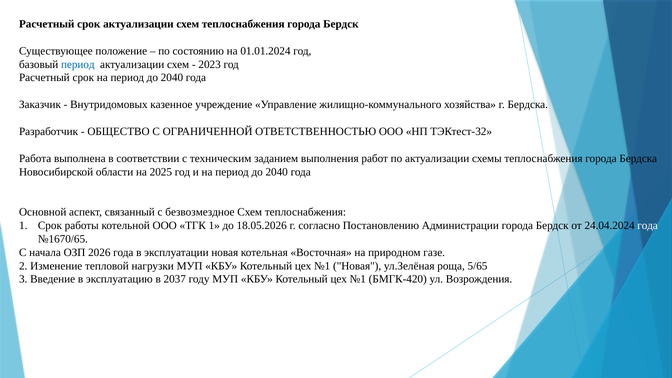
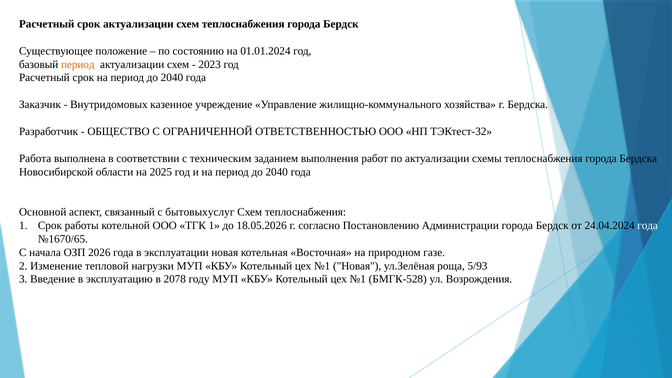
период colour: blue -> orange (78, 64)
безвозмездное: безвозмездное -> бытовыхуслуг (200, 212)
5/65: 5/65 -> 5/93 (478, 266)
2037: 2037 -> 2078 (175, 279)
БМГК-420: БМГК-420 -> БМГК-528 (398, 279)
